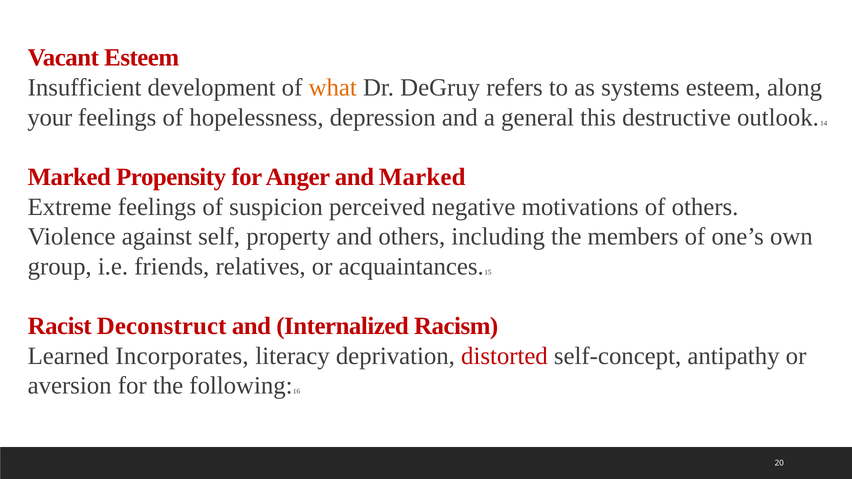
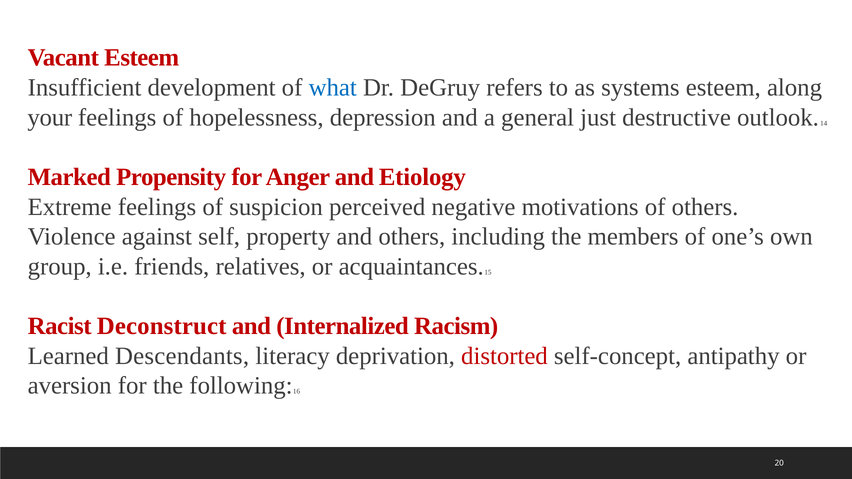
what colour: orange -> blue (333, 88)
this: this -> just (598, 117)
and Marked: Marked -> Etiology (422, 177)
Incorporates: Incorporates -> Descendants (182, 356)
